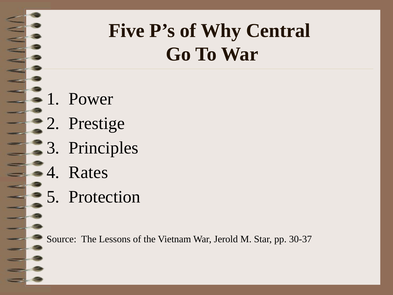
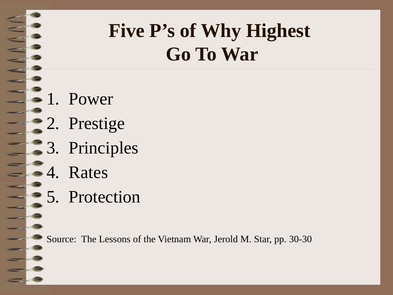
Central: Central -> Highest (278, 31)
30-37: 30-37 -> 30-30 (300, 239)
